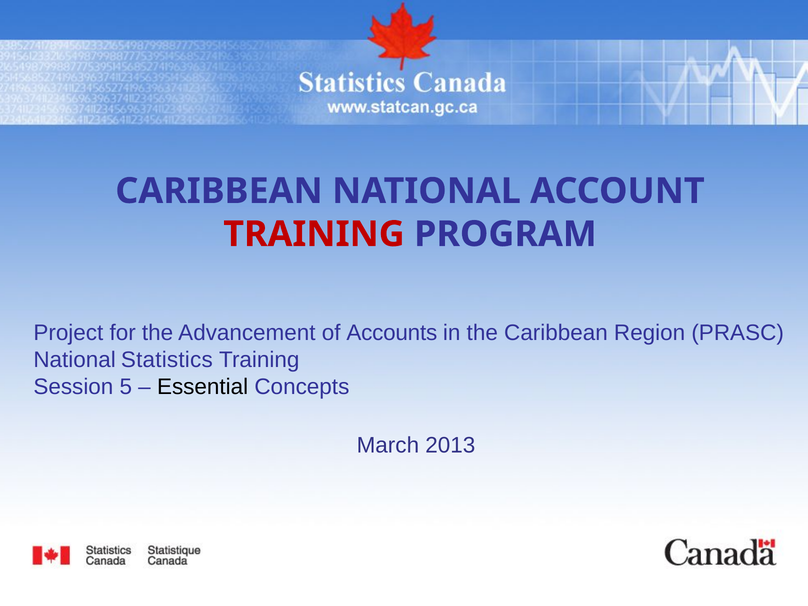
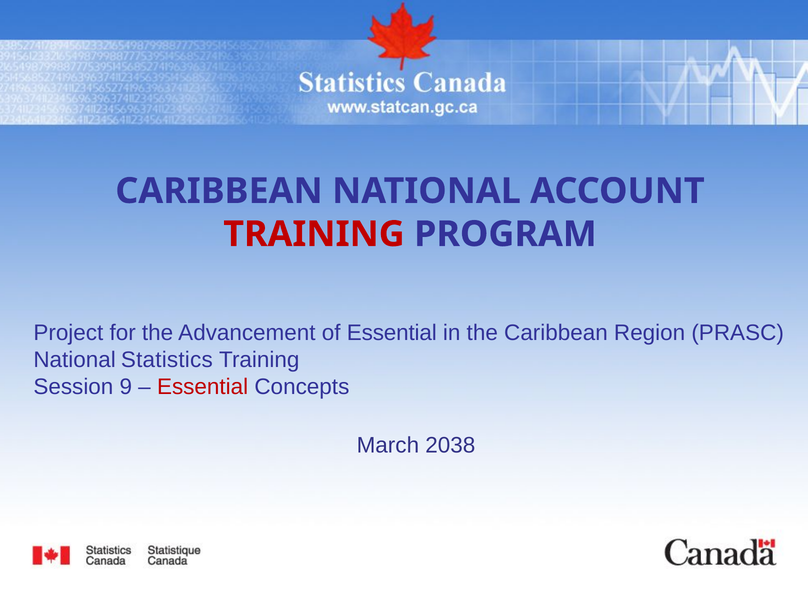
of Accounts: Accounts -> Essential (392, 333)
5: 5 -> 9 (126, 387)
Essential colour: black -> red (203, 387)
2013: 2013 -> 2038 (450, 445)
